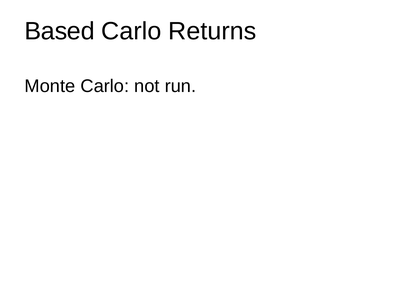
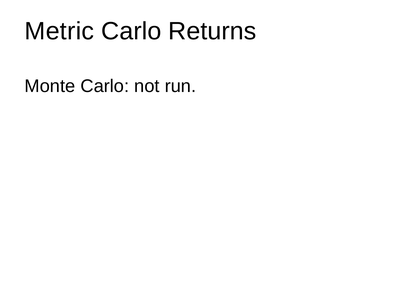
Based: Based -> Metric (59, 31)
